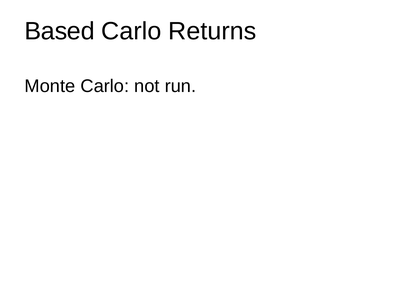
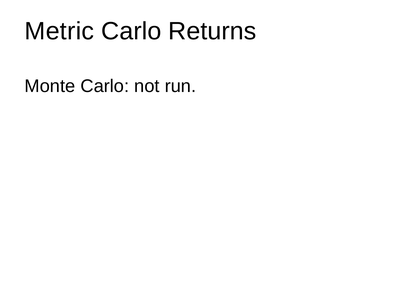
Based: Based -> Metric (59, 31)
